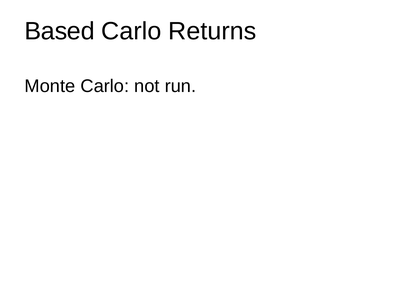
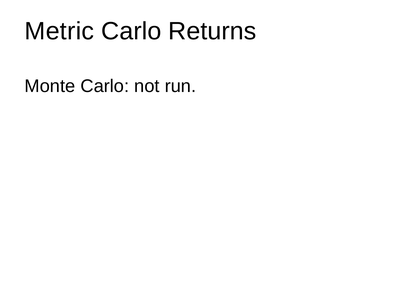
Based: Based -> Metric (59, 31)
